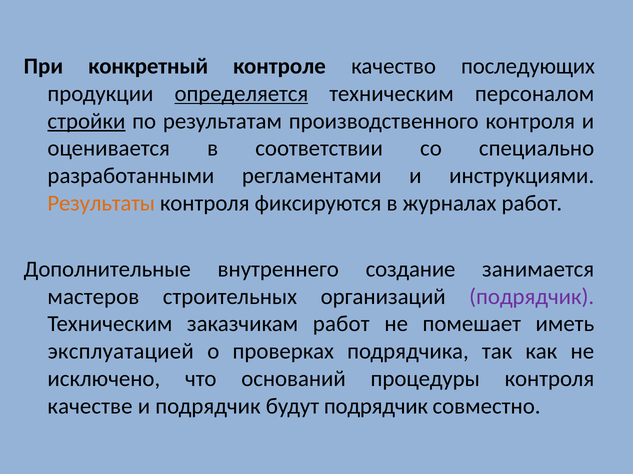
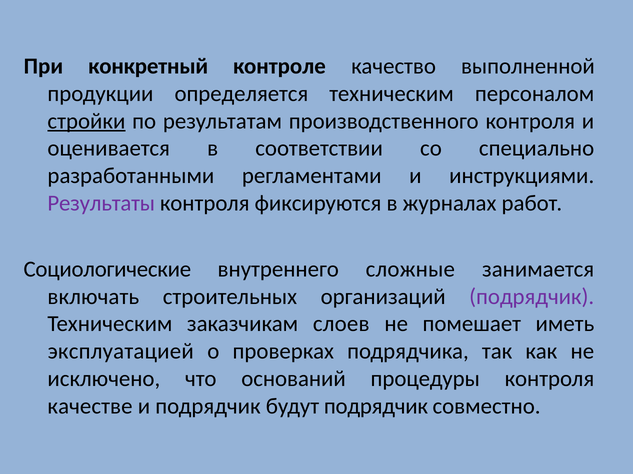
последующих: последующих -> выполненной (528, 66)
определяется underline: present -> none (241, 94)
Результаты colour: orange -> purple (101, 203)
Дополнительные: Дополнительные -> Социологические (107, 270)
создание: создание -> сложные (410, 270)
мастеров: мастеров -> включать (93, 297)
заказчикам работ: работ -> слоев (341, 324)
